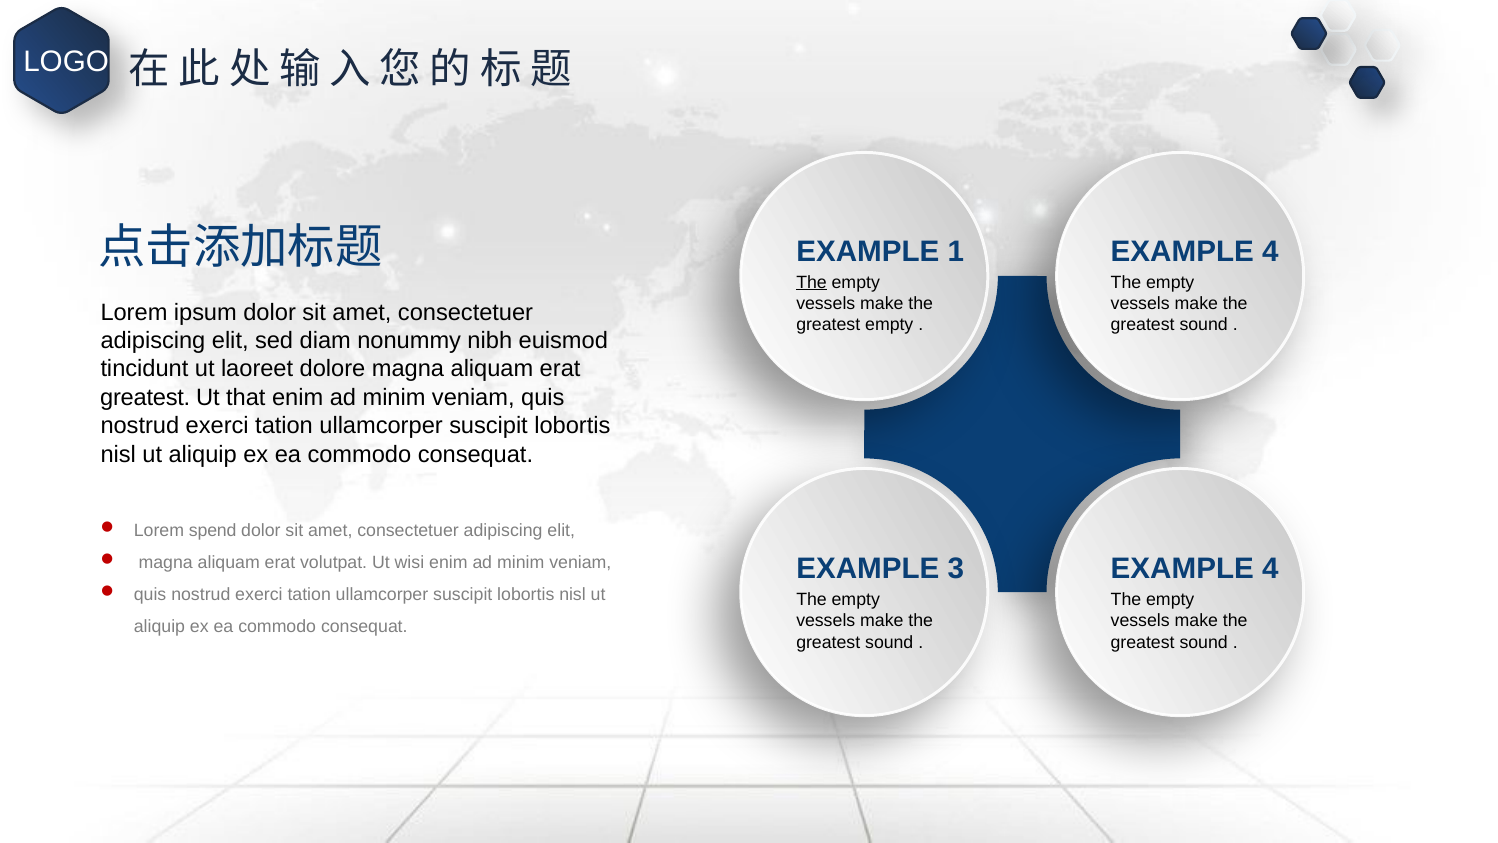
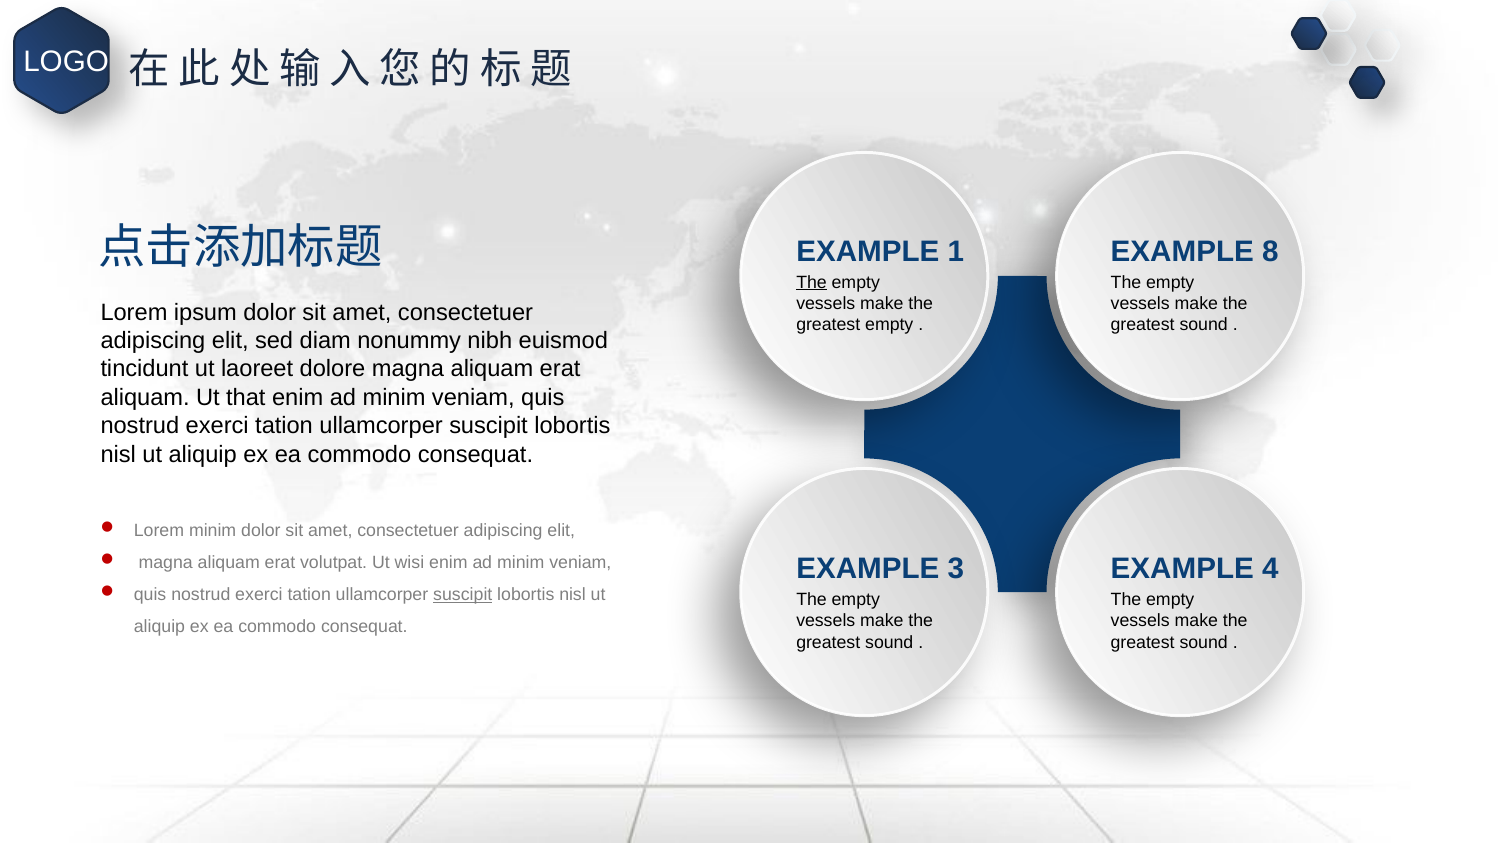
4: 4 -> 8 (1270, 251)
greatest: greatest -> aliquam (145, 397)
Lorem spend: spend -> minim (213, 530)
suscipit underline: none -> present (463, 594)
